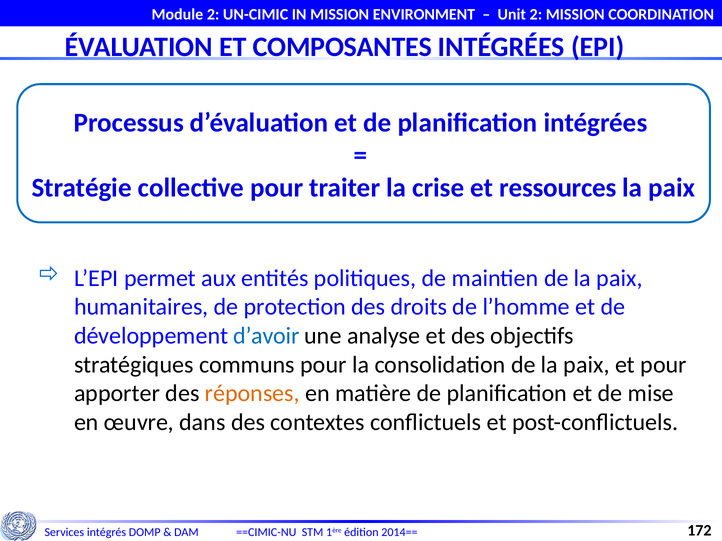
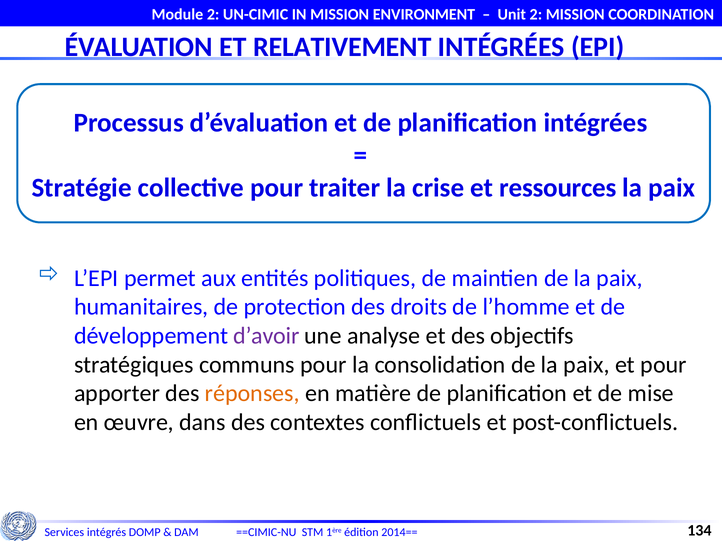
COMPOSANTES: COMPOSANTES -> RELATIVEMENT (342, 47)
d’avoir colour: blue -> purple (266, 336)
172: 172 -> 134 (699, 531)
